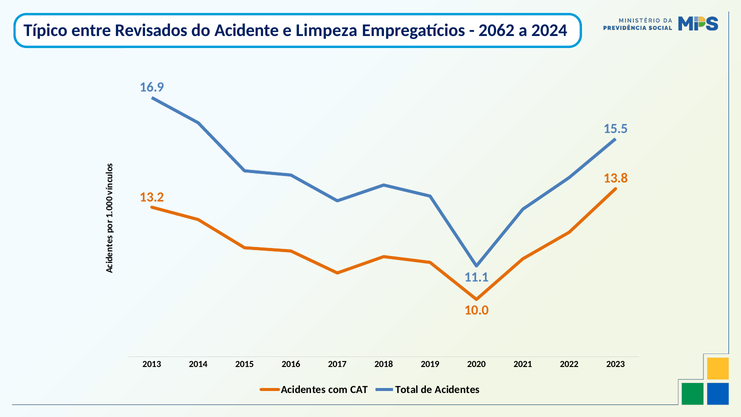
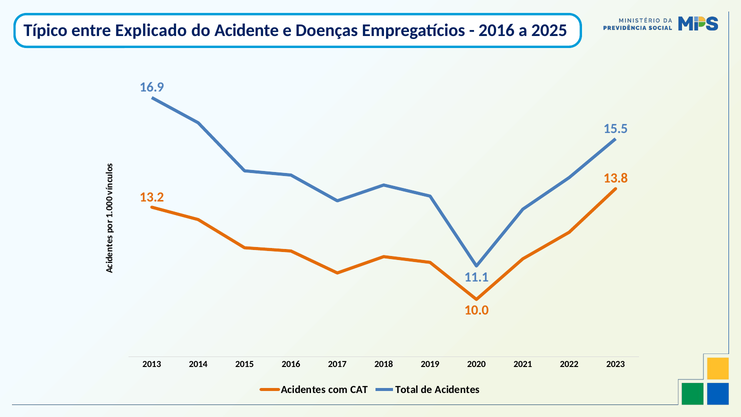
Revisados: Revisados -> Explicado (151, 30)
Limpeza: Limpeza -> Doenças (327, 30)
2062: 2062 -> 2016 (497, 30)
2024: 2024 -> 2025 (549, 30)
